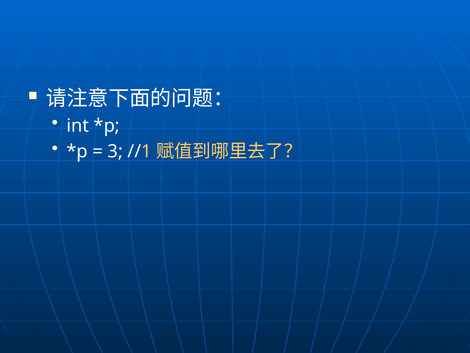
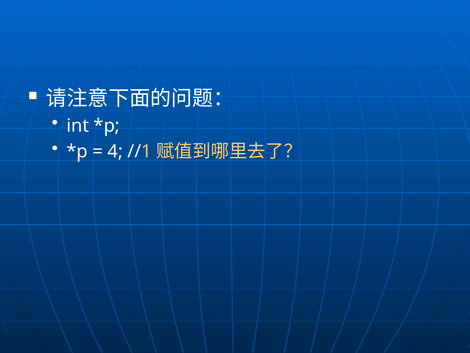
3: 3 -> 4 (115, 151)
